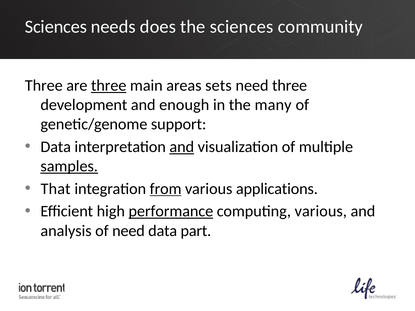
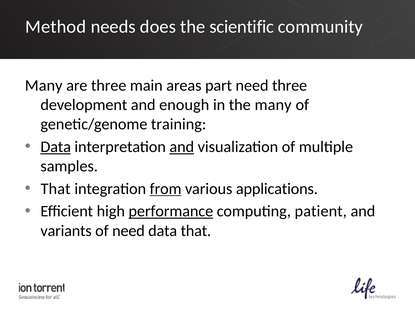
Sciences: Sciences -> Method (56, 27)
the sciences: sciences -> scientific (242, 27)
Three: Three -> Many (44, 86)
three underline: present -> none (109, 86)
sets: sets -> part (219, 86)
support: support -> training (179, 124)
Data underline: none -> present (56, 147)
samples underline: present -> none (69, 166)
computing various: various -> patient (321, 211)
analysis: analysis -> variants (66, 231)
data part: part -> that (196, 231)
